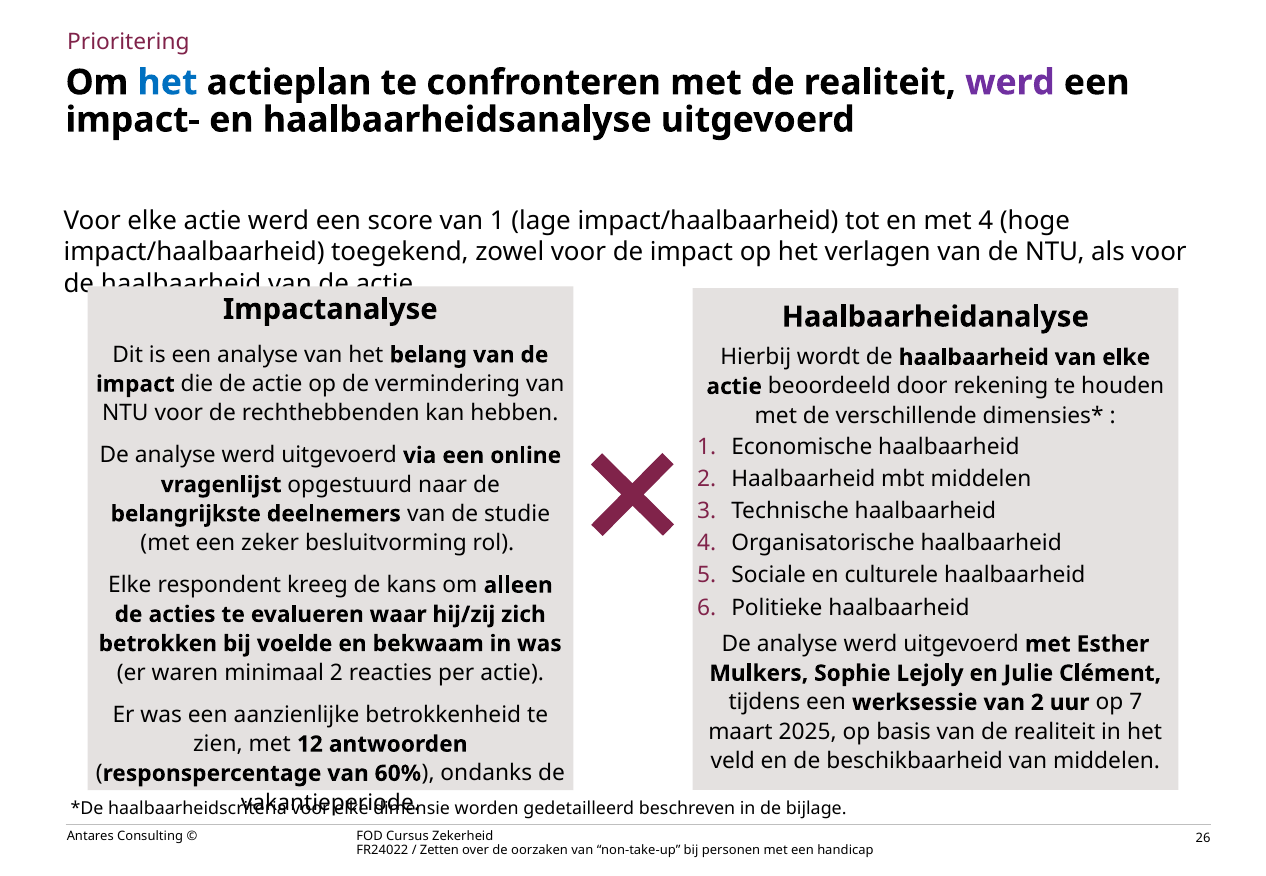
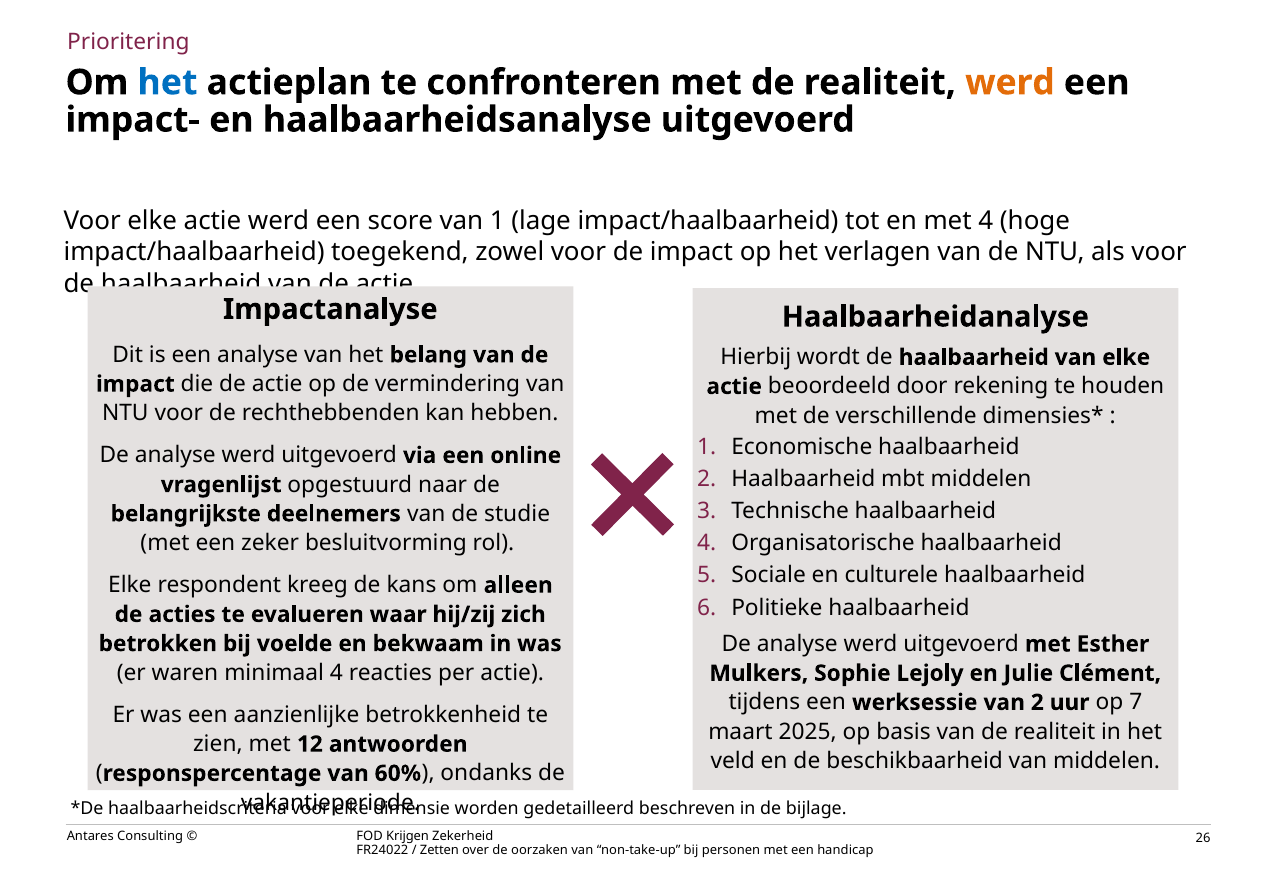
werd colour: purple -> orange (1010, 83)
minimaal 2: 2 -> 4 (336, 673)
Cursus: Cursus -> Krijgen (408, 837)
